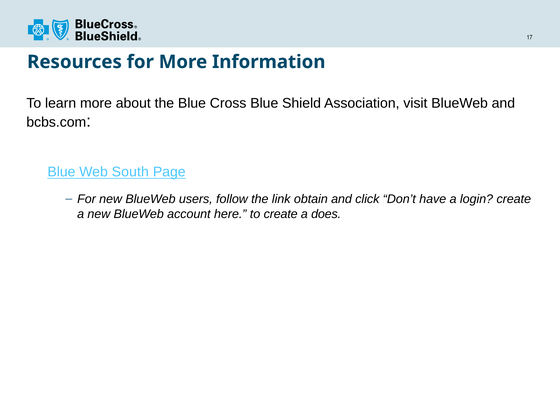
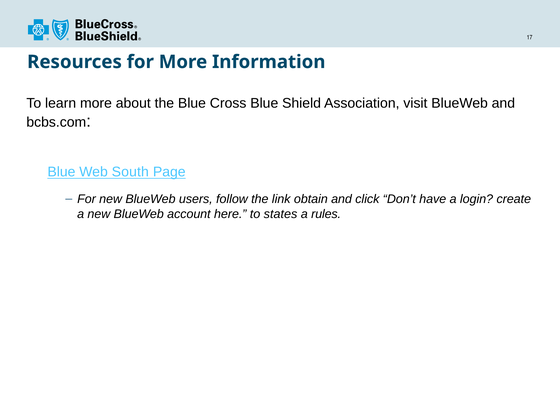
to create: create -> states (281, 214)
does: does -> rules (326, 214)
